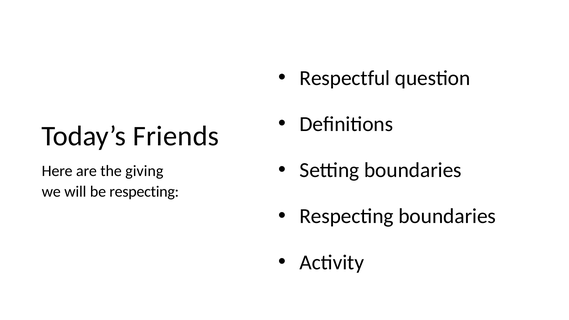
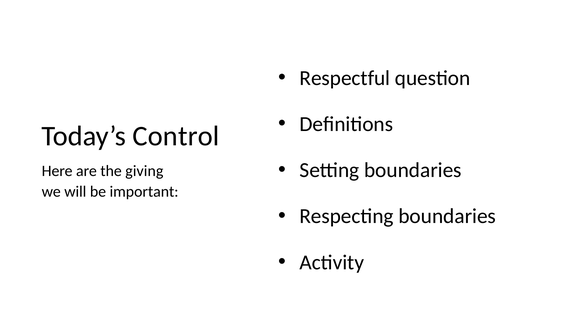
Friends: Friends -> Control (176, 136)
be respecting: respecting -> important (144, 192)
